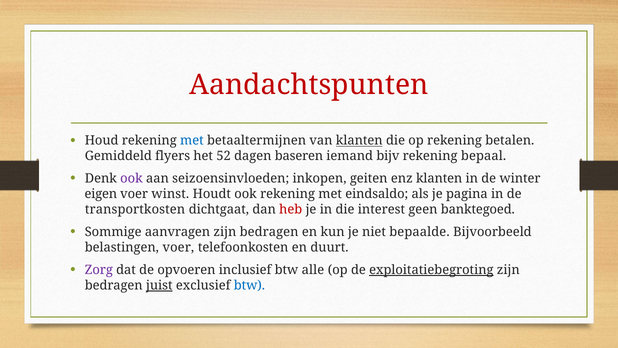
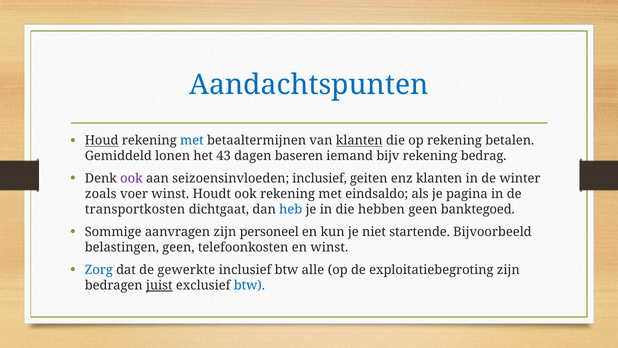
Aandachtspunten colour: red -> blue (309, 85)
Houd underline: none -> present (102, 141)
flyers: flyers -> lonen (173, 156)
52: 52 -> 43 (224, 156)
bepaal: bepaal -> bedrag (484, 156)
seizoensinvloeden inkopen: inkopen -> inclusief (320, 178)
eigen: eigen -> zoals (101, 194)
heb colour: red -> blue (291, 209)
interest: interest -> hebben (381, 209)
bedragen: bedragen -> personeel (269, 232)
bepaalde: bepaalde -> startende (420, 232)
belastingen voer: voer -> geen (178, 247)
en duurt: duurt -> winst (329, 247)
Zorg colour: purple -> blue (99, 270)
opvoeren: opvoeren -> gewerkte (186, 270)
exploitatiebegroting underline: present -> none (431, 270)
